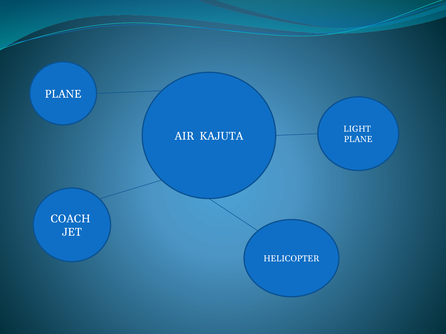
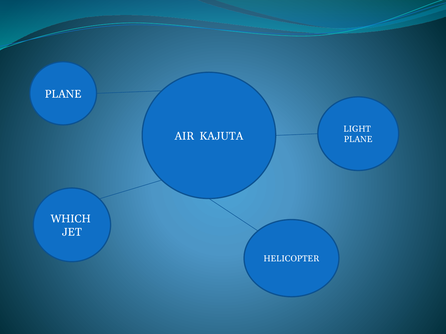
COACH: COACH -> WHICH (71, 219)
